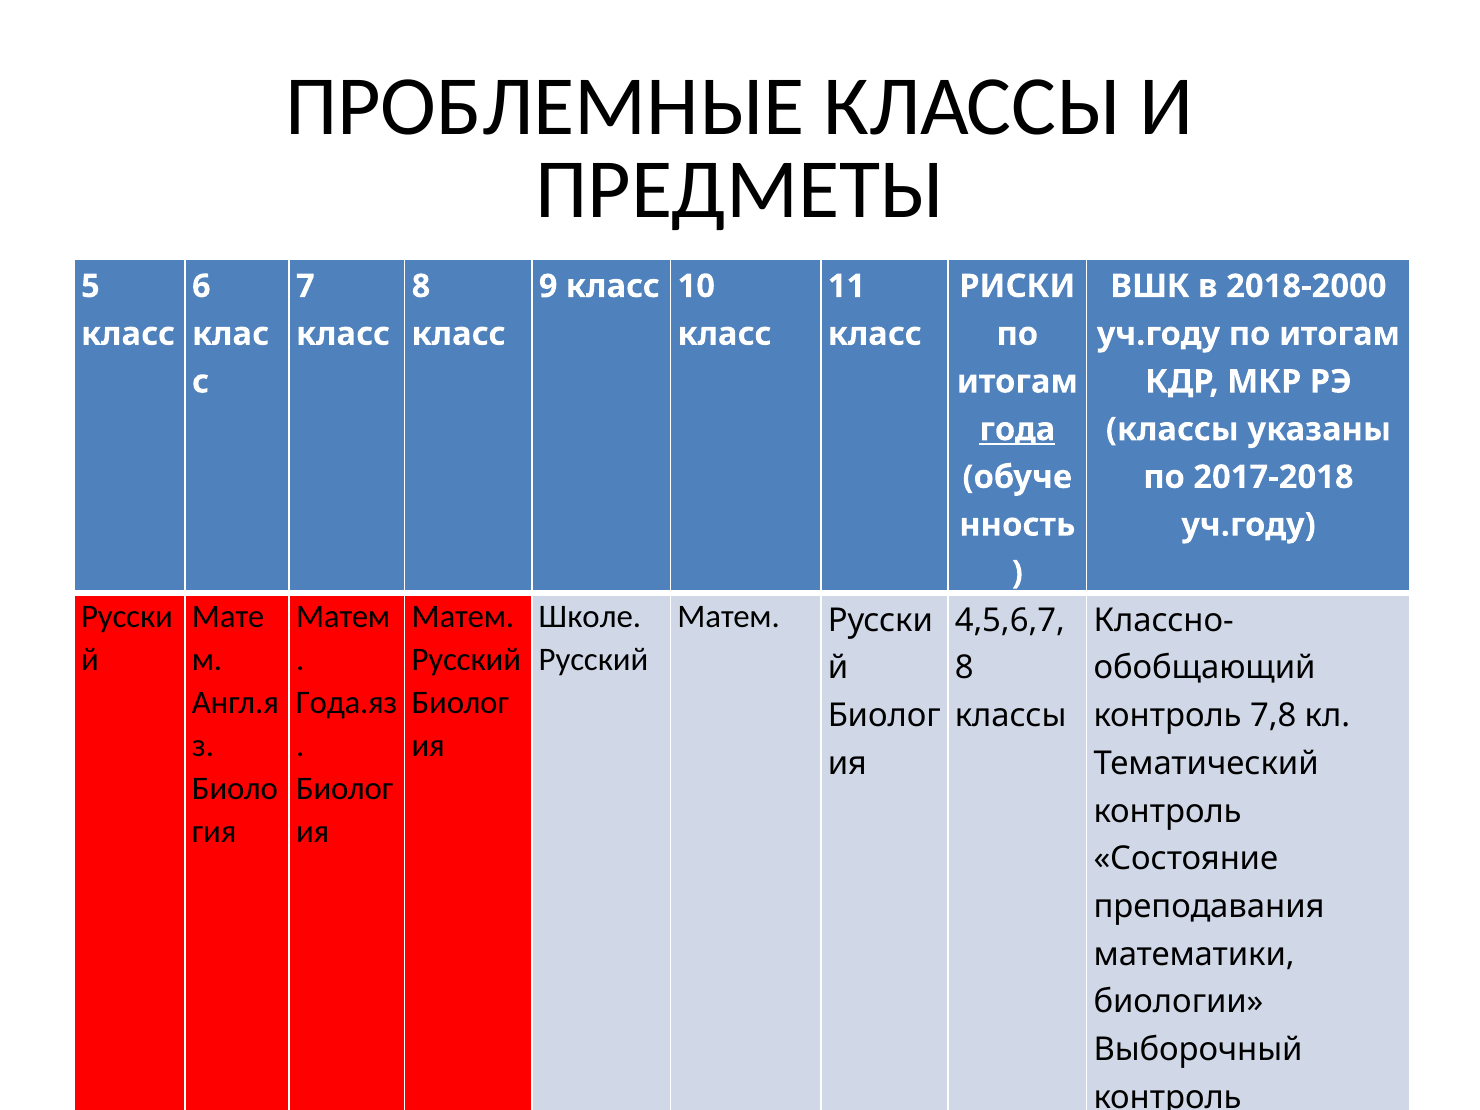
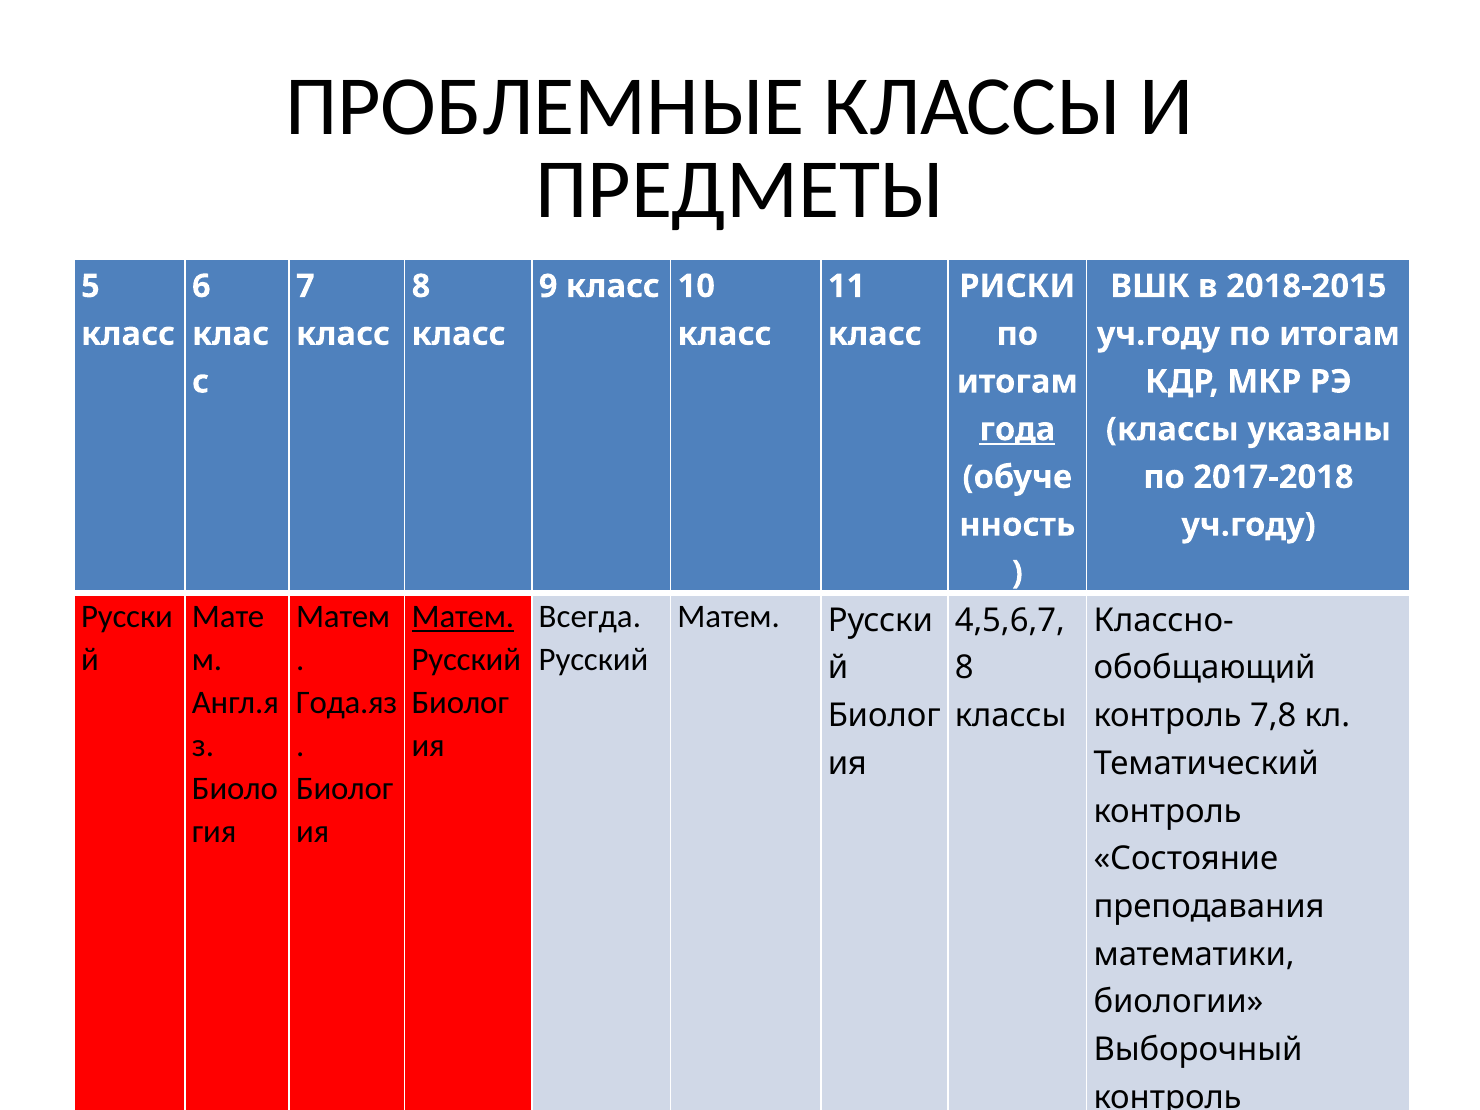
2018-2000: 2018-2000 -> 2018-2015 (1306, 286)
Матем underline: none -> present (463, 616)
Школе: Школе -> Всегда (590, 616)
